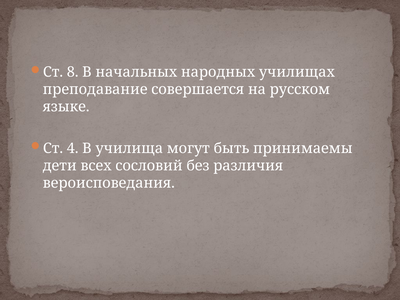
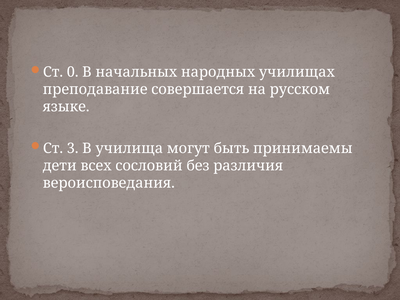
8: 8 -> 0 (73, 72)
4: 4 -> 3 (73, 148)
